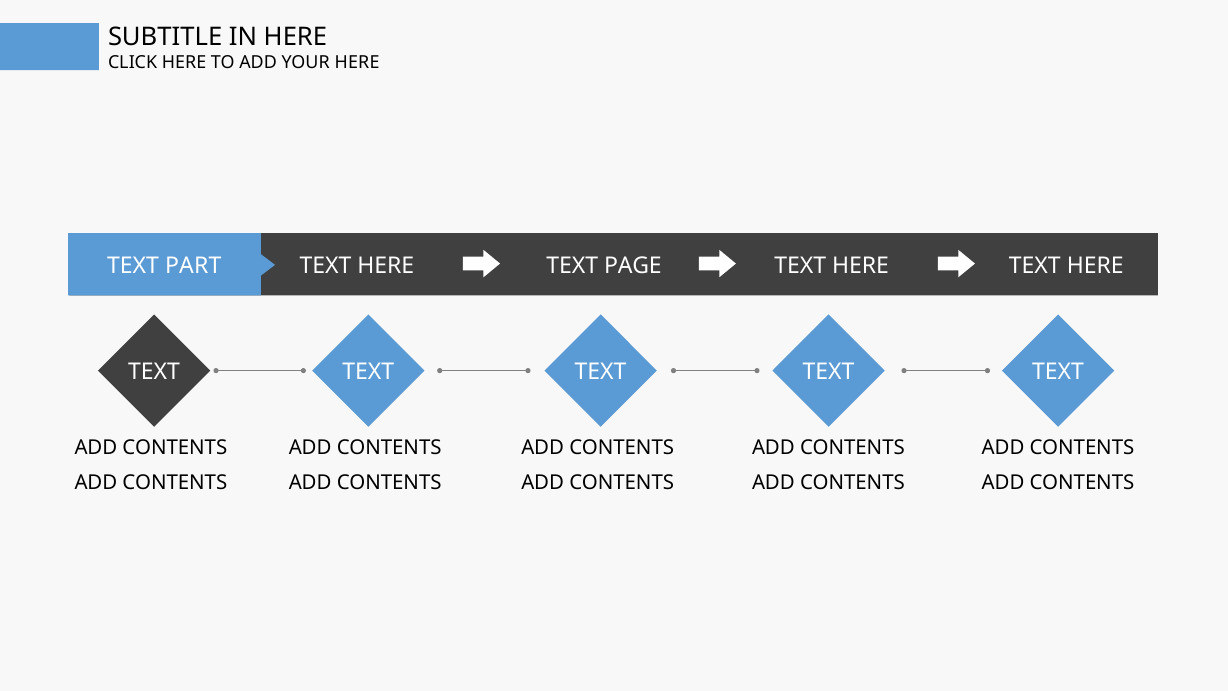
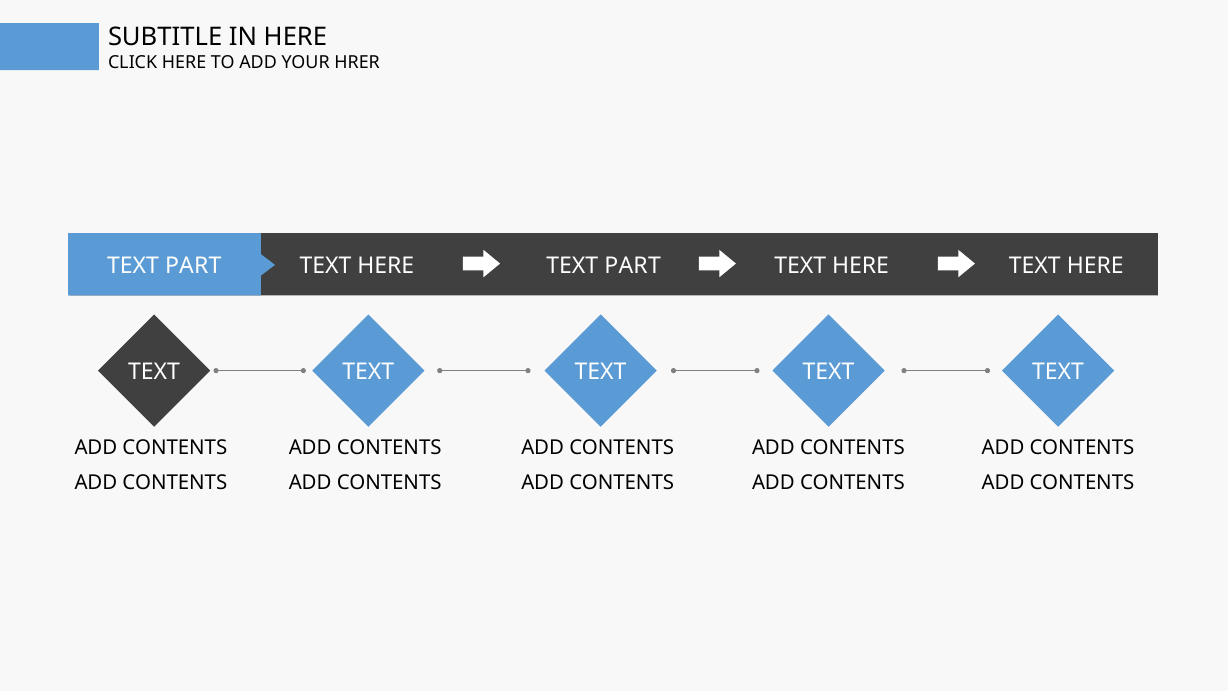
YOUR HERE: HERE -> HRER (357, 63)
PAGE: PAGE -> PART (633, 266)
